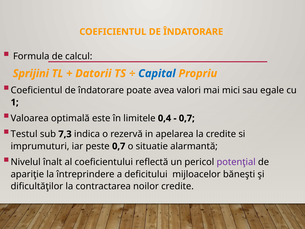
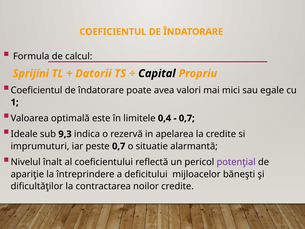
Capital colour: blue -> black (157, 73)
Testul: Testul -> Ideale (24, 134)
7,3: 7,3 -> 9,3 (65, 134)
